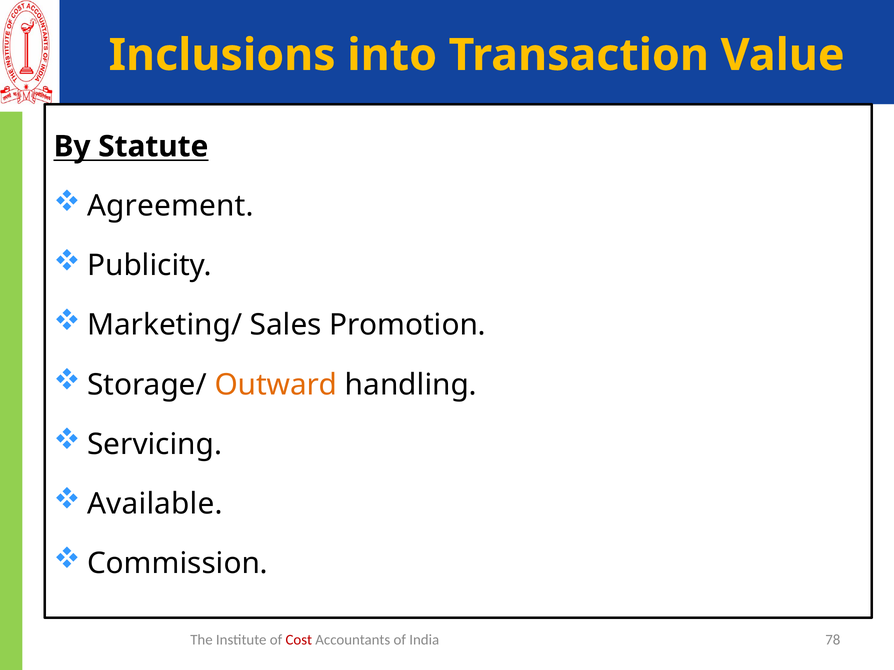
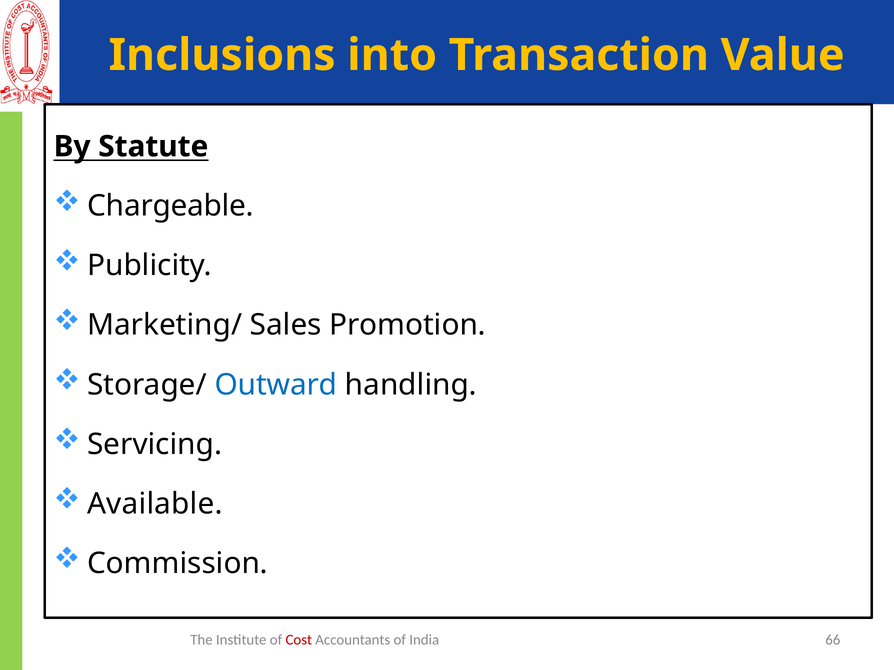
Agreement: Agreement -> Chargeable (171, 206)
Outward colour: orange -> blue (276, 385)
78: 78 -> 66 (833, 640)
